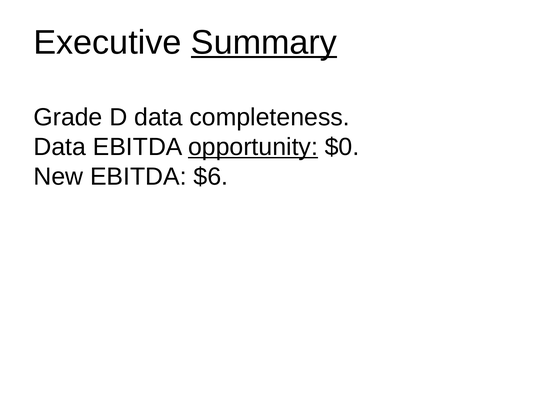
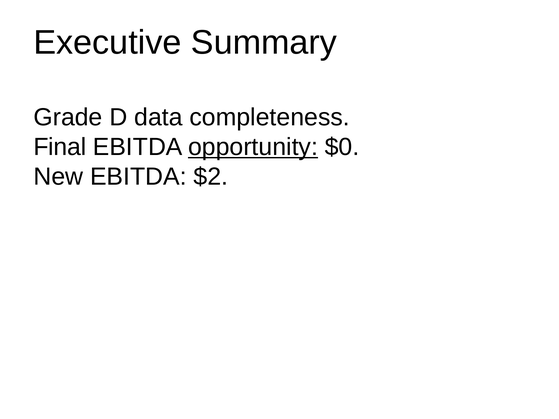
Summary underline: present -> none (264, 42)
Data: Data -> Final (60, 147)
$6: $6 -> $2 (211, 177)
